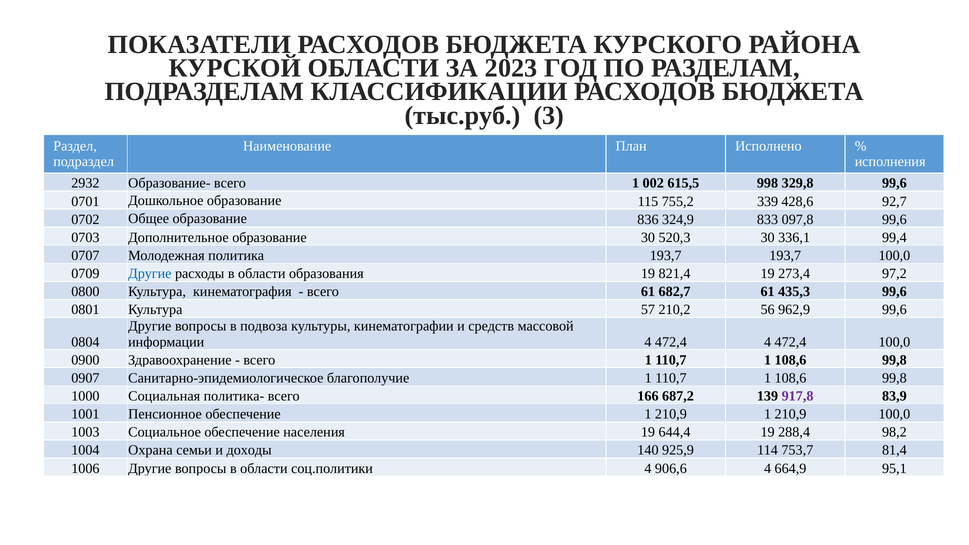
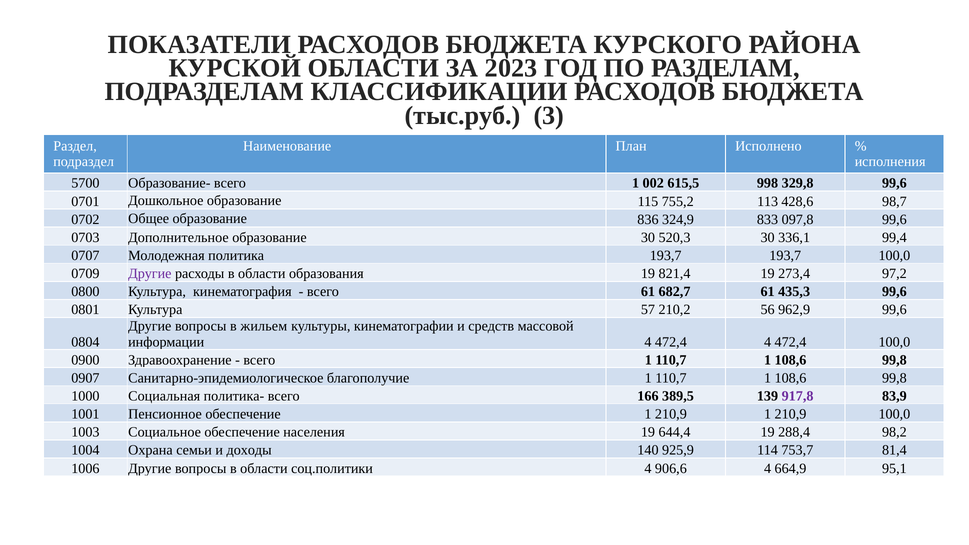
2932: 2932 -> 5700 (85, 183)
339: 339 -> 113 (768, 201)
92,7: 92,7 -> 98,7 (894, 201)
Другие colour: blue -> purple (150, 274)
подвоза: подвоза -> жильем (264, 326)
687,2: 687,2 -> 389,5 (678, 396)
